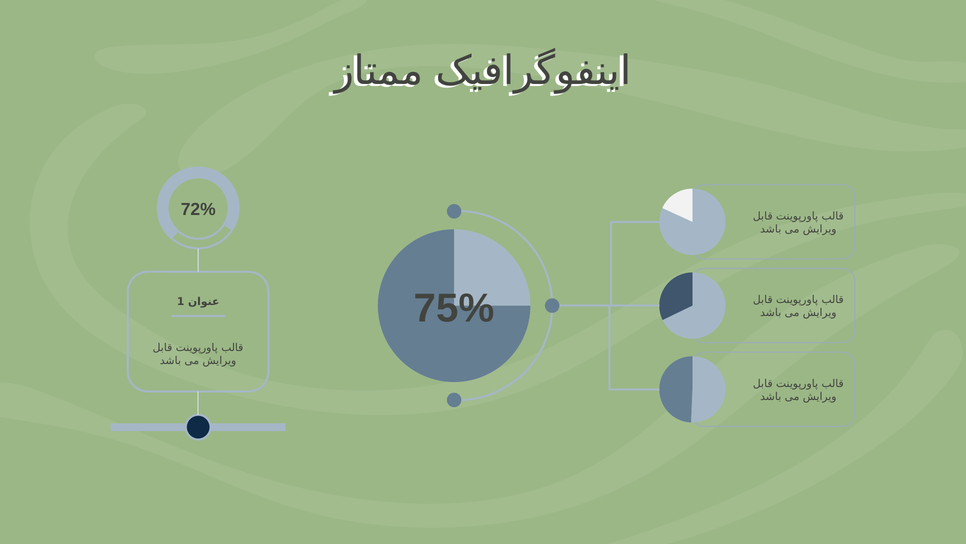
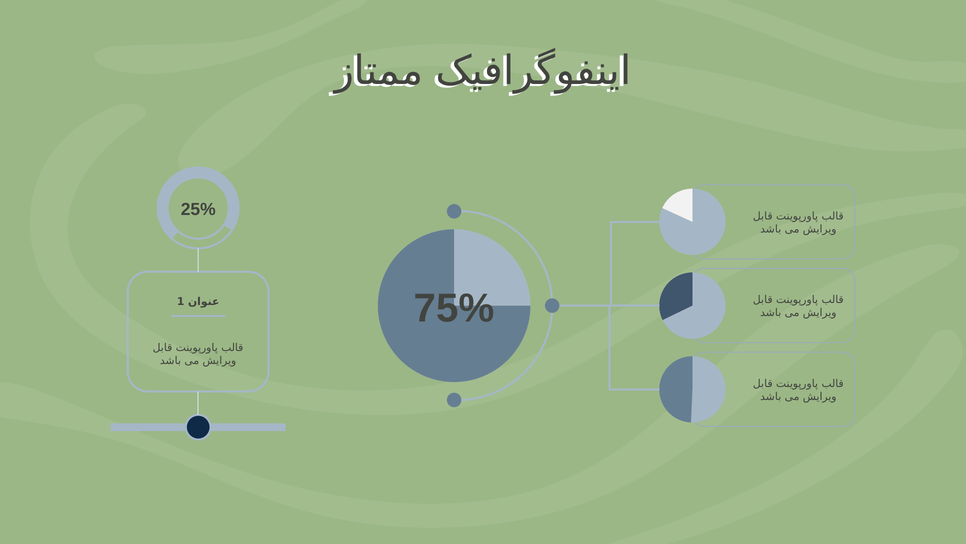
72%: 72% -> 25% (198, 209)
